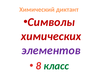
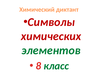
элементов colour: purple -> green (51, 50)
